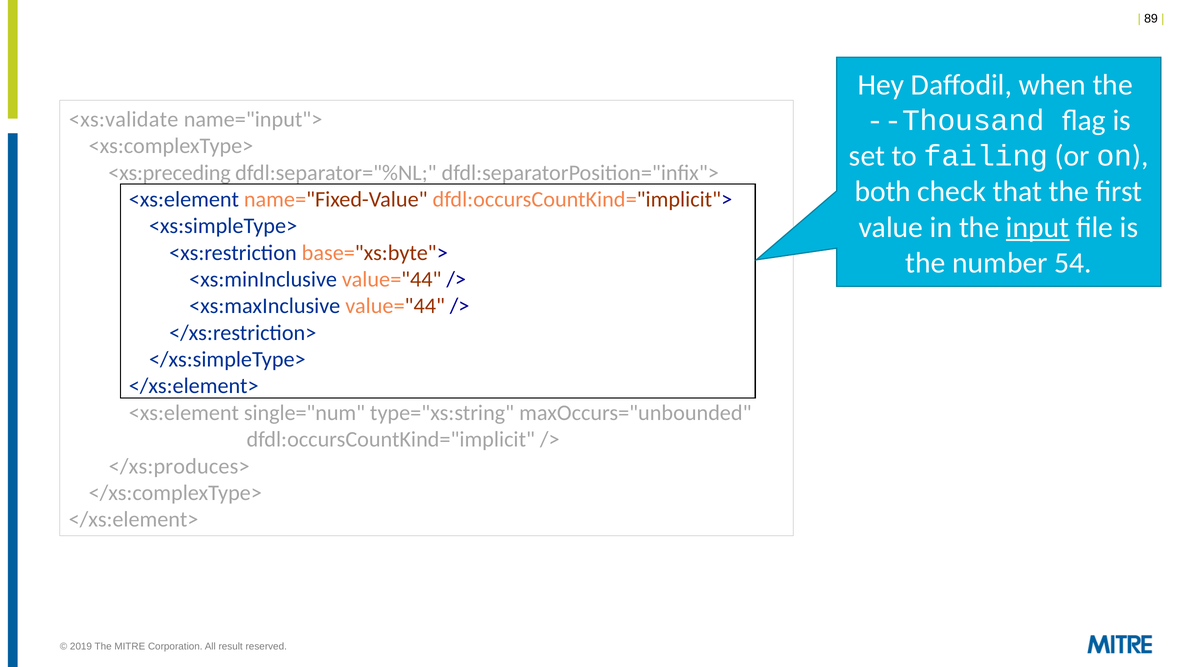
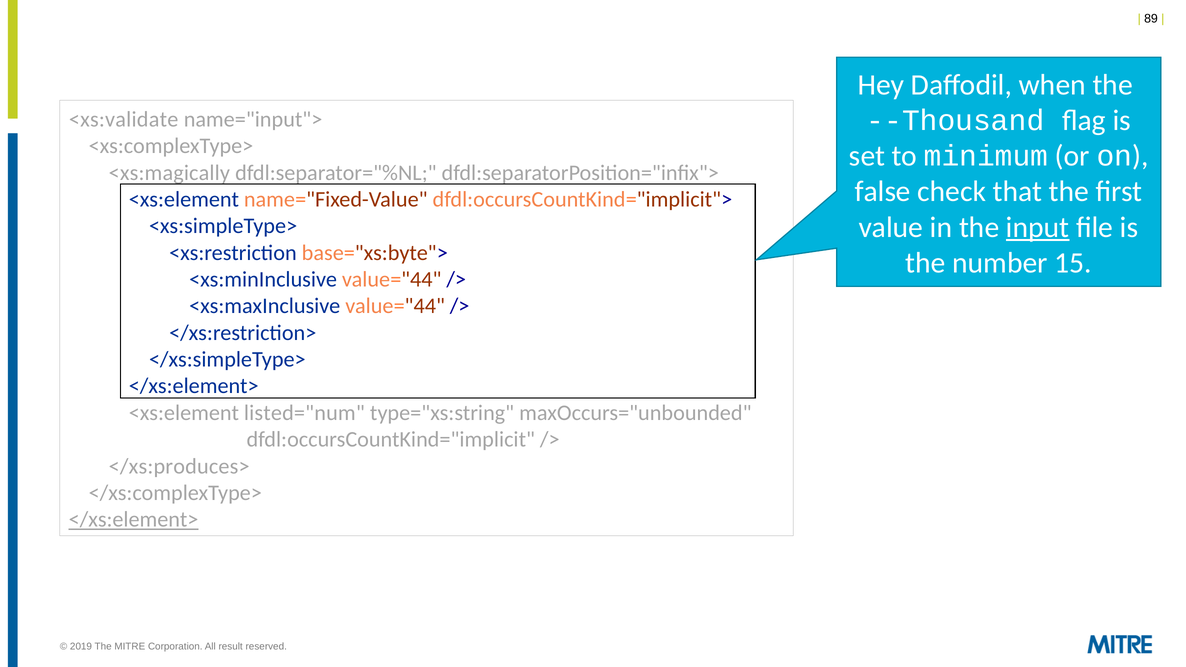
failing: failing -> minimum (986, 156)
<xs:preceding: <xs:preceding -> <xs:magically (169, 173)
both: both -> false (883, 192)
54: 54 -> 15 (1073, 263)
single="num: single="num -> listed="num (304, 413)
</xs:element> underline: none -> present (134, 520)
